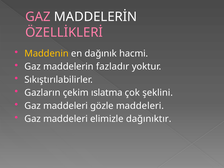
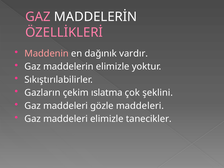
Maddenin colour: yellow -> pink (47, 53)
hacmi: hacmi -> vardır (134, 53)
maddelerin fazladır: fazladır -> elimizle (113, 67)
dağınıktır: dağınıktır -> tanecikler (149, 119)
